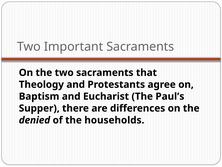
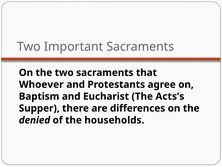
Theology: Theology -> Whoever (41, 84)
Paul’s: Paul’s -> Acts’s (170, 96)
